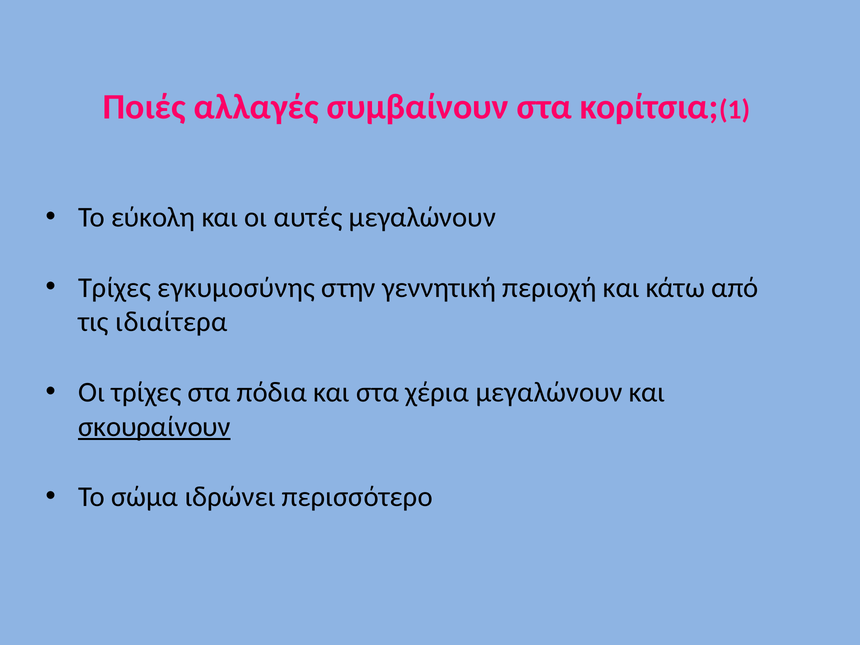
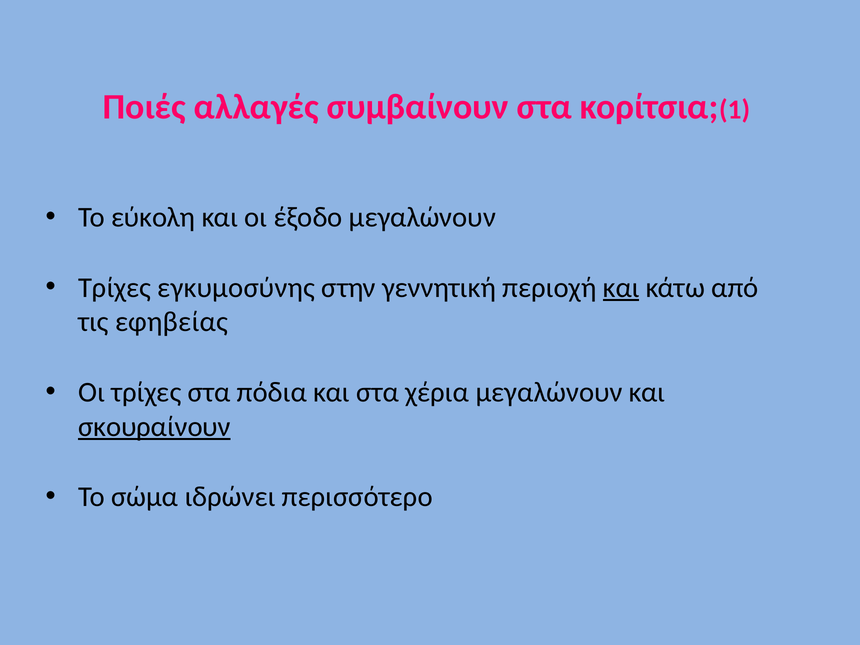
αυτές: αυτές -> έξοδο (308, 217)
και underline: none -> present (621, 288)
ιδιαίτερα: ιδιαίτερα -> εφηβείας (172, 322)
